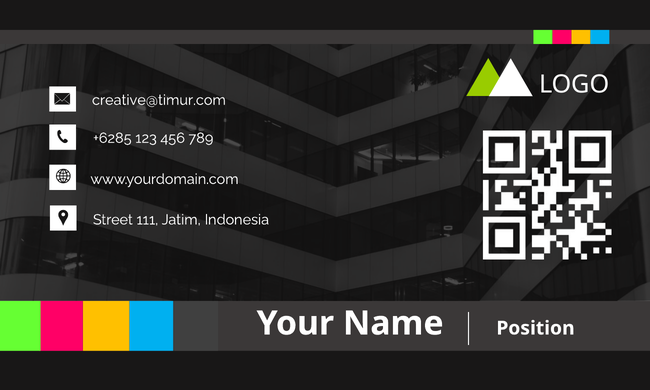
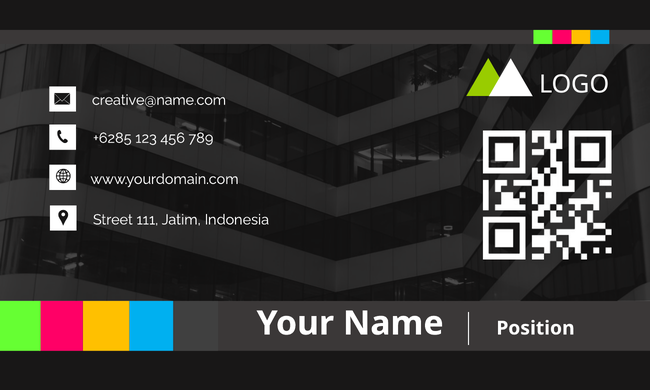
creative@timur.com: creative@timur.com -> creative@name.com (159, 100)
